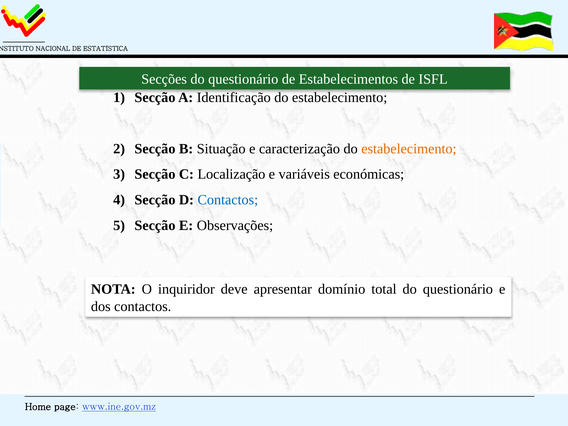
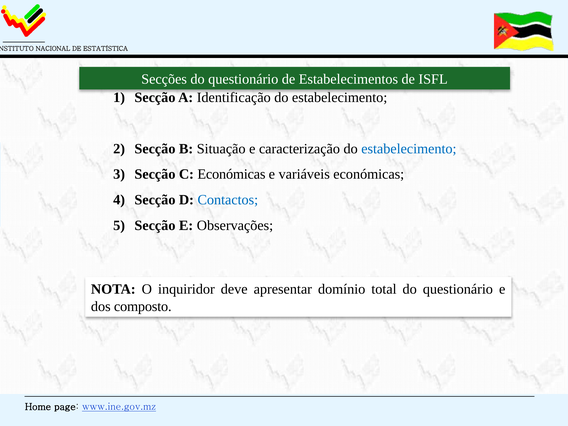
estabelecimento colour: orange -> blue (409, 149)
C Localização: Localização -> Económicas (231, 174)
dos contactos: contactos -> composto (143, 306)
